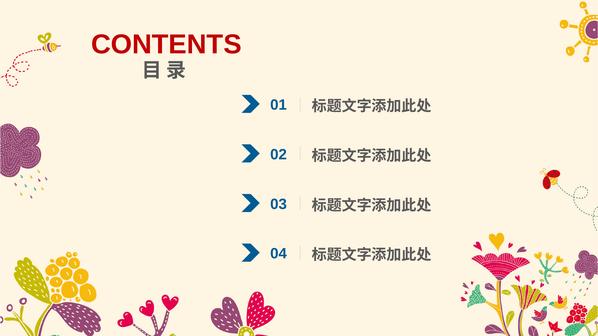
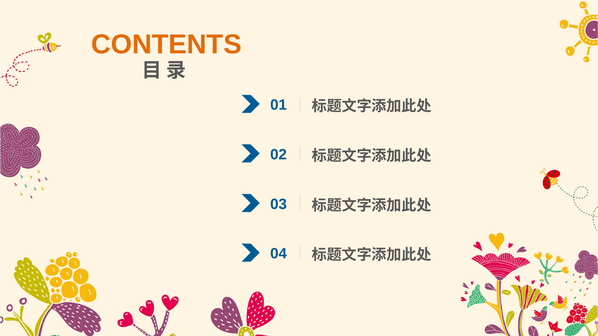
CONTENTS colour: red -> orange (166, 45)
